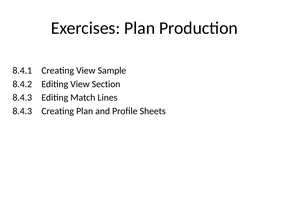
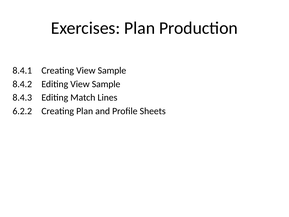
Editing View Section: Section -> Sample (106, 84)
8.4.3: 8.4.3 -> 6.2.2 (22, 111)
